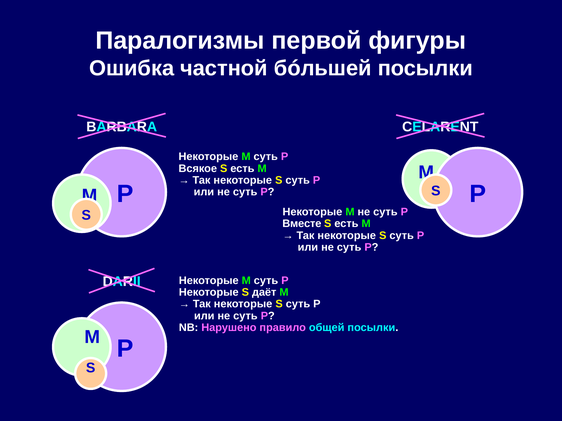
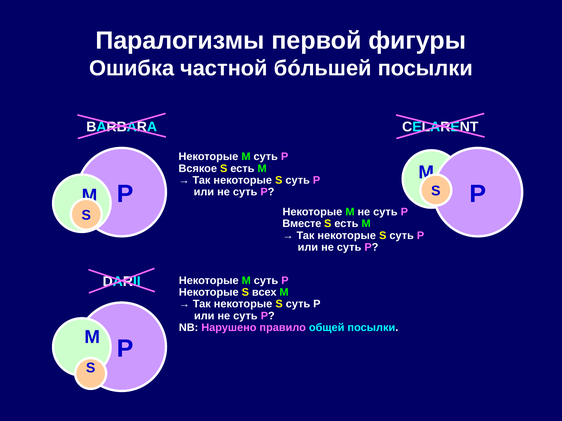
даёт: даёт -> всех (264, 293)
